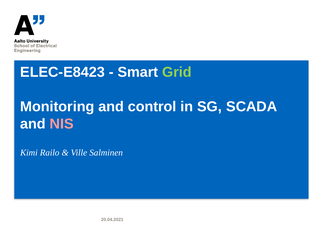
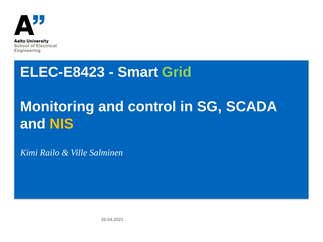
NIS colour: pink -> yellow (62, 124)
